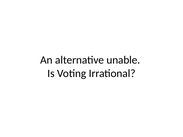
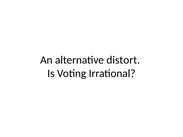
unable: unable -> distort (123, 60)
